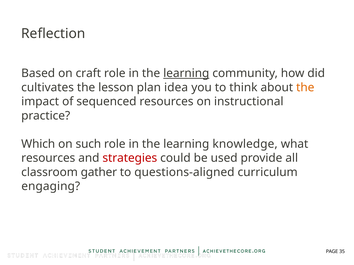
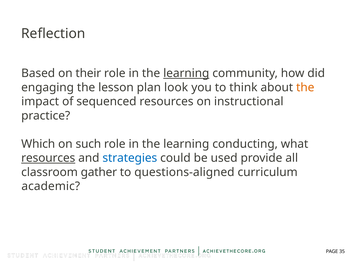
craft: craft -> their (88, 73)
cultivates: cultivates -> engaging (48, 88)
idea: idea -> look (176, 88)
knowledge: knowledge -> conducting (245, 144)
resources underline: none -> present (48, 158)
strategies colour: red -> blue (130, 158)
engaging: engaging -> academic (51, 187)
